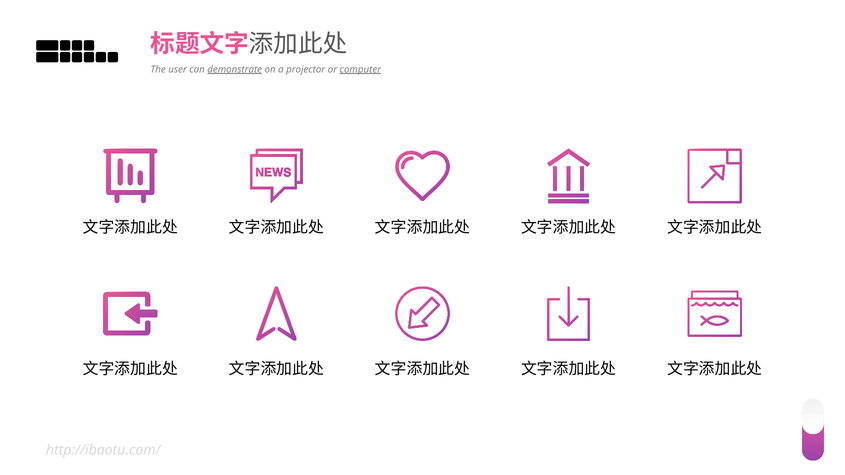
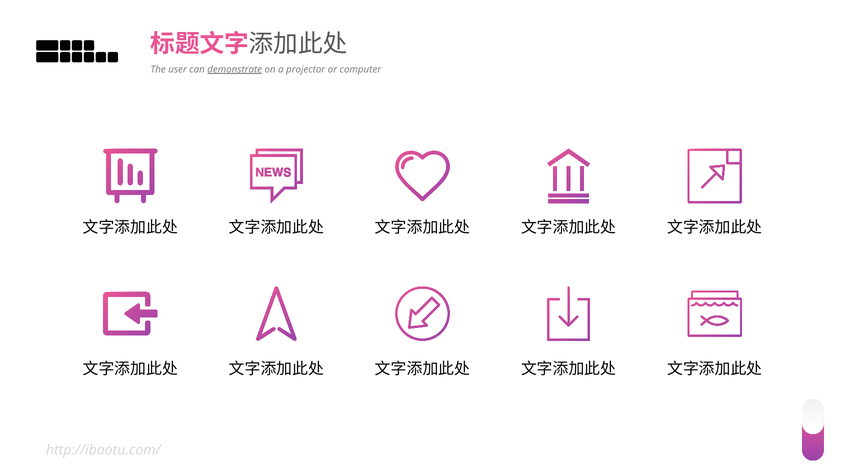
computer underline: present -> none (360, 69)
